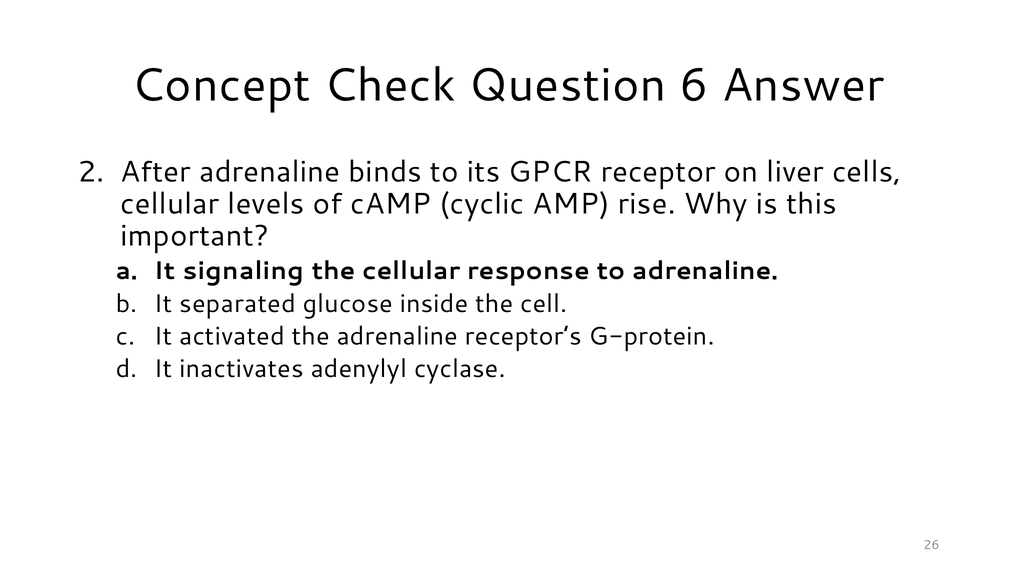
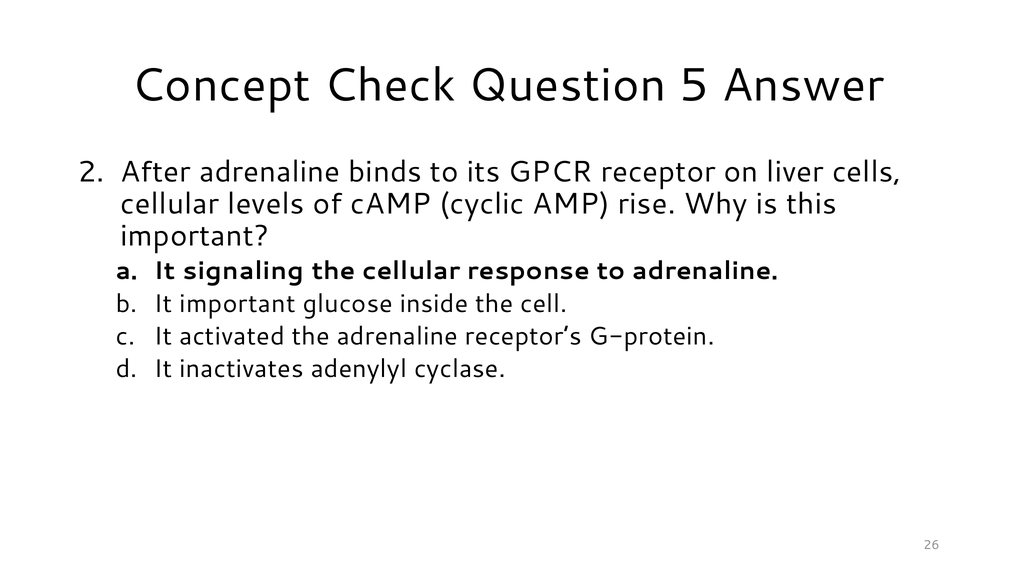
6: 6 -> 5 (694, 85)
It separated: separated -> important (238, 304)
